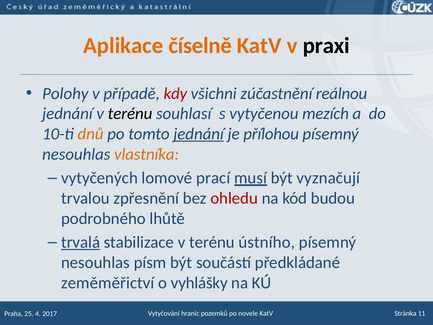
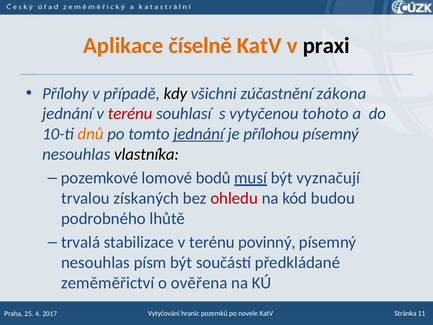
Polohy: Polohy -> Přílohy (65, 93)
kdy colour: red -> black (175, 93)
reálnou: reálnou -> zákona (341, 93)
terénu colour: black -> red (130, 114)
mezích: mezích -> tohoto (325, 114)
vlastníka colour: orange -> black (147, 154)
vytyčených: vytyčených -> pozemkové (100, 178)
prací: prací -> bodů (213, 178)
zpřesnění: zpřesnění -> získaných (146, 198)
trvalá underline: present -> none (81, 242)
ústního: ústního -> povinný (267, 242)
vyhlášky: vyhlášky -> ověřena (199, 283)
